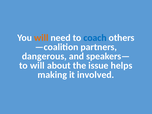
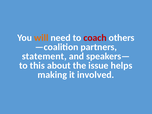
coach colour: blue -> red (95, 38)
dangerous: dangerous -> statement (44, 56)
to will: will -> this (37, 66)
